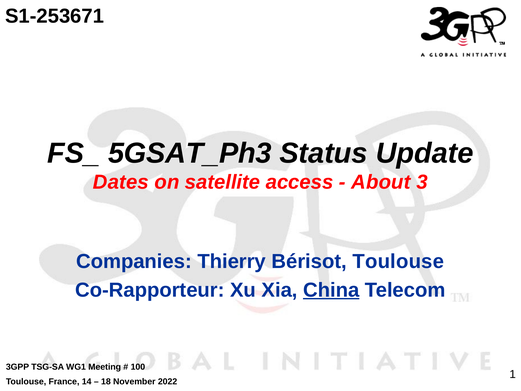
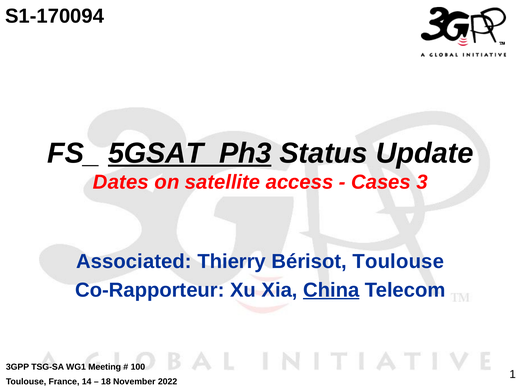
S1-253671: S1-253671 -> S1-170094 (55, 16)
5GSAT_Ph3 underline: none -> present (190, 153)
About: About -> Cases (381, 182)
Companies: Companies -> Associated (134, 261)
